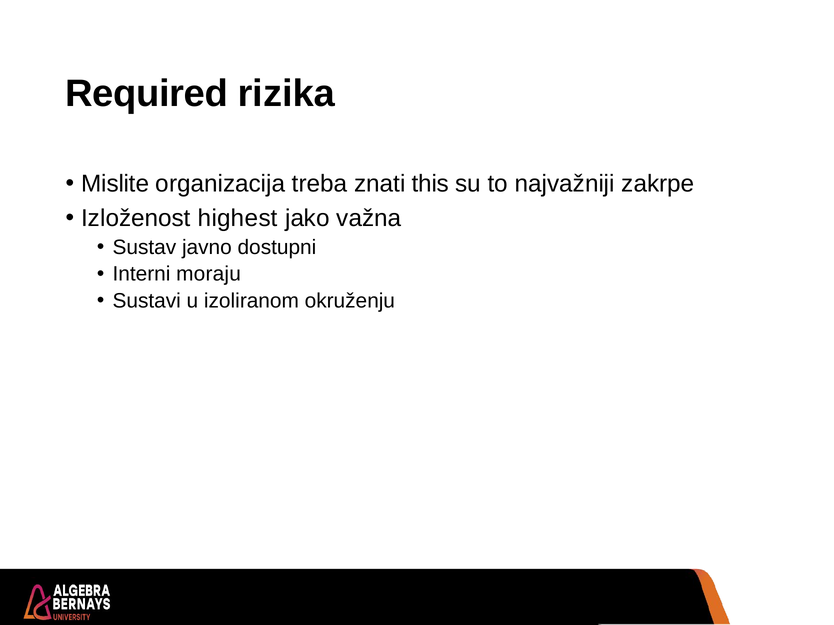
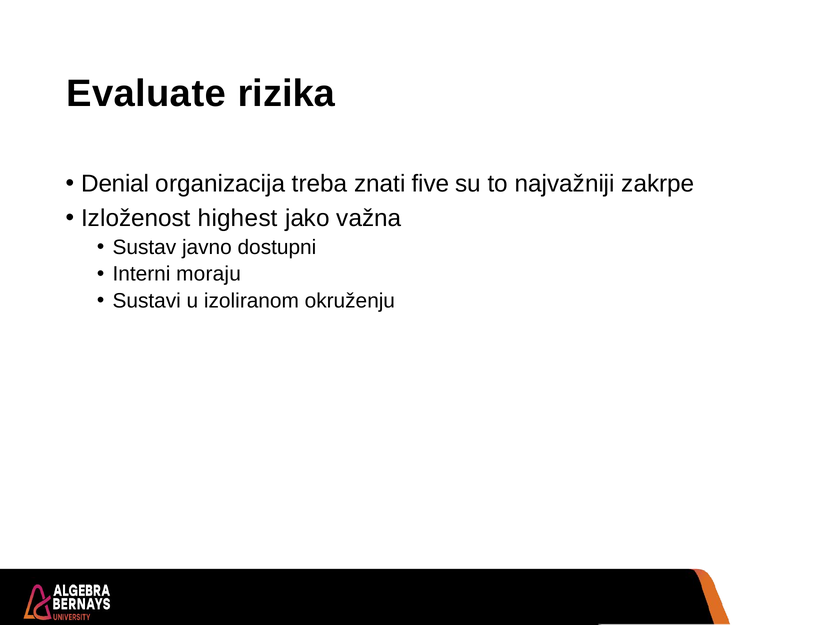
Required: Required -> Evaluate (146, 94)
Mislite: Mislite -> Denial (115, 184)
this: this -> five (430, 184)
